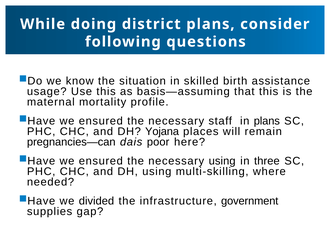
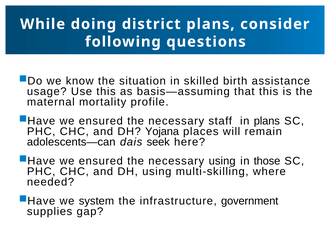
pregnancies—can: pregnancies—can -> adolescents—can (71, 142)
poor: poor -> seek (158, 142)
three: three -> those (267, 161)
divided: divided -> system (96, 201)
